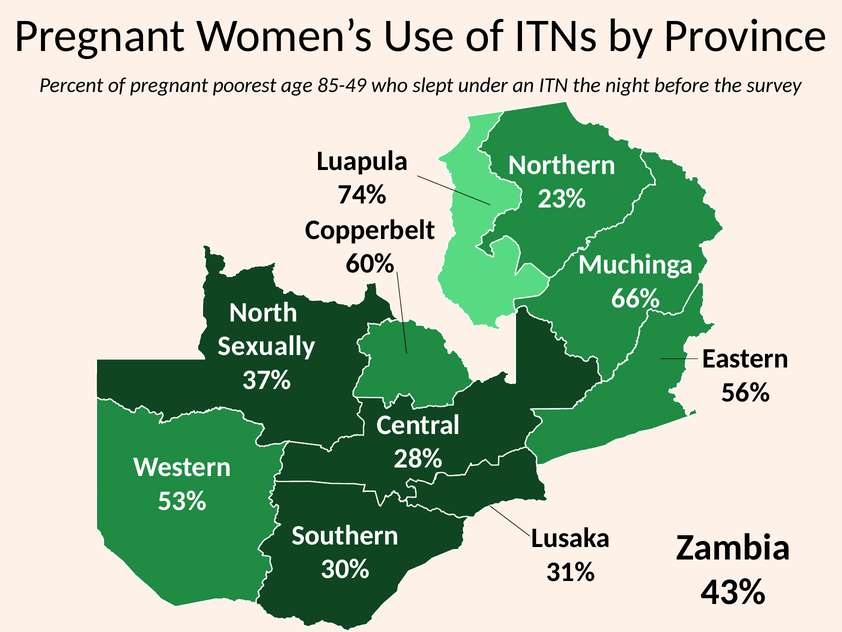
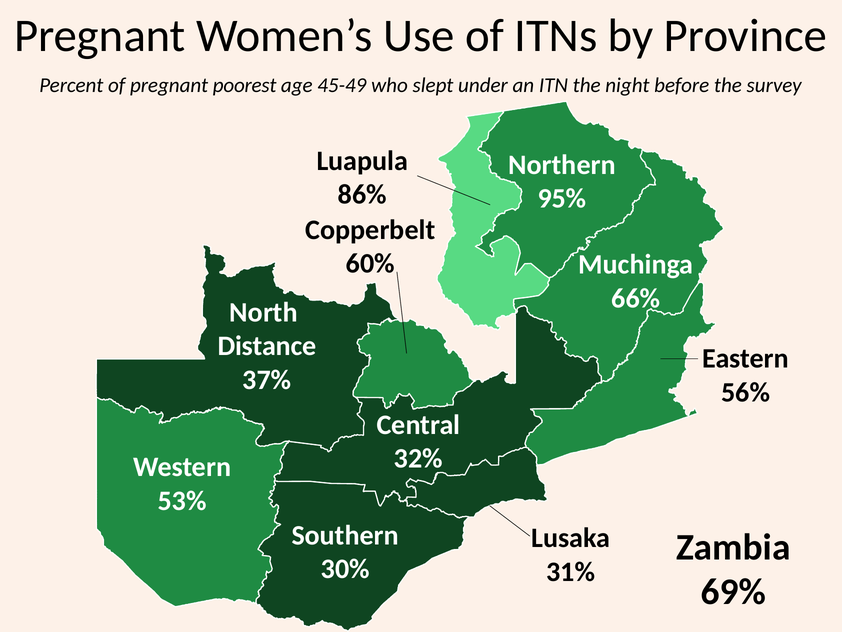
85-49: 85-49 -> 45-49 (342, 85)
74%: 74% -> 86% (362, 194)
23%: 23% -> 95% (562, 198)
Sexually: Sexually -> Distance (267, 346)
28%: 28% -> 32% (418, 458)
43%: 43% -> 69% (733, 592)
